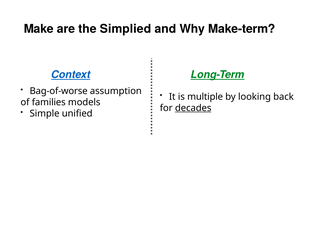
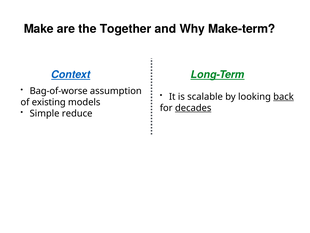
Simplied: Simplied -> Together (126, 29)
multiple: multiple -> scalable (205, 96)
back underline: none -> present (284, 96)
families: families -> existing (49, 102)
unified: unified -> reduce (77, 113)
